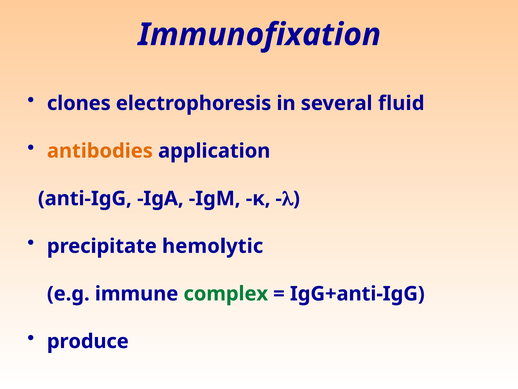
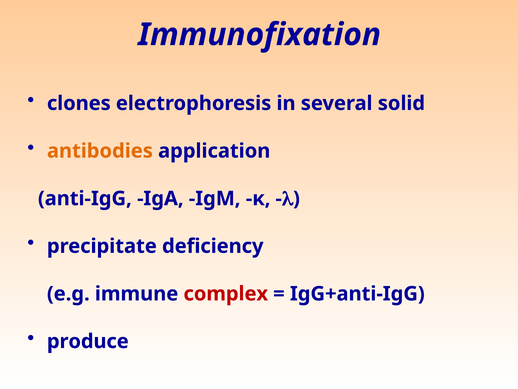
fluid: fluid -> solid (401, 103)
hemolytic: hemolytic -> deficiency (213, 246)
complex colour: green -> red (226, 293)
